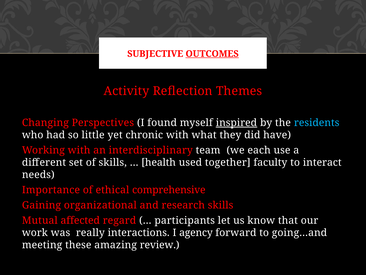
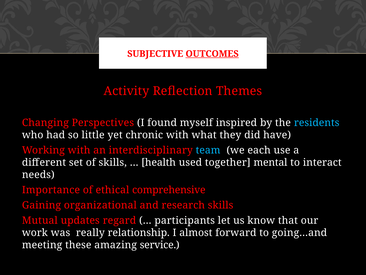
inspired underline: present -> none (236, 122)
team colour: white -> light blue (208, 150)
faculty: faculty -> mental (270, 162)
affected: affected -> updates (80, 220)
interactions: interactions -> relationship (139, 232)
agency: agency -> almost (196, 232)
review: review -> service (160, 245)
